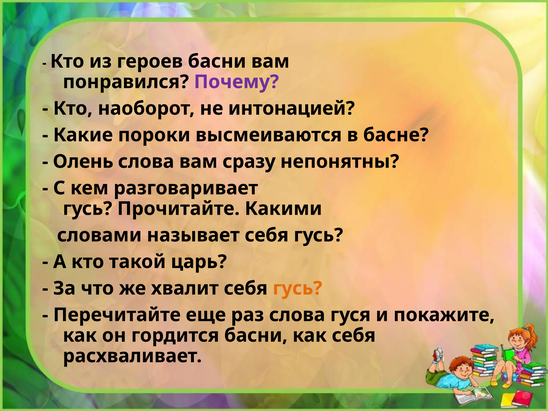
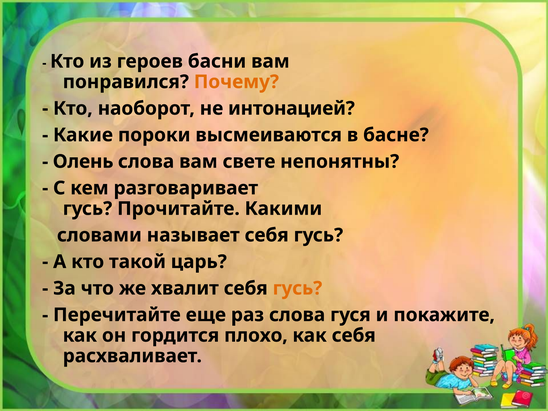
Почему colour: purple -> orange (236, 82)
сразу: сразу -> свете (249, 162)
гордится басни: басни -> плохо (256, 335)
